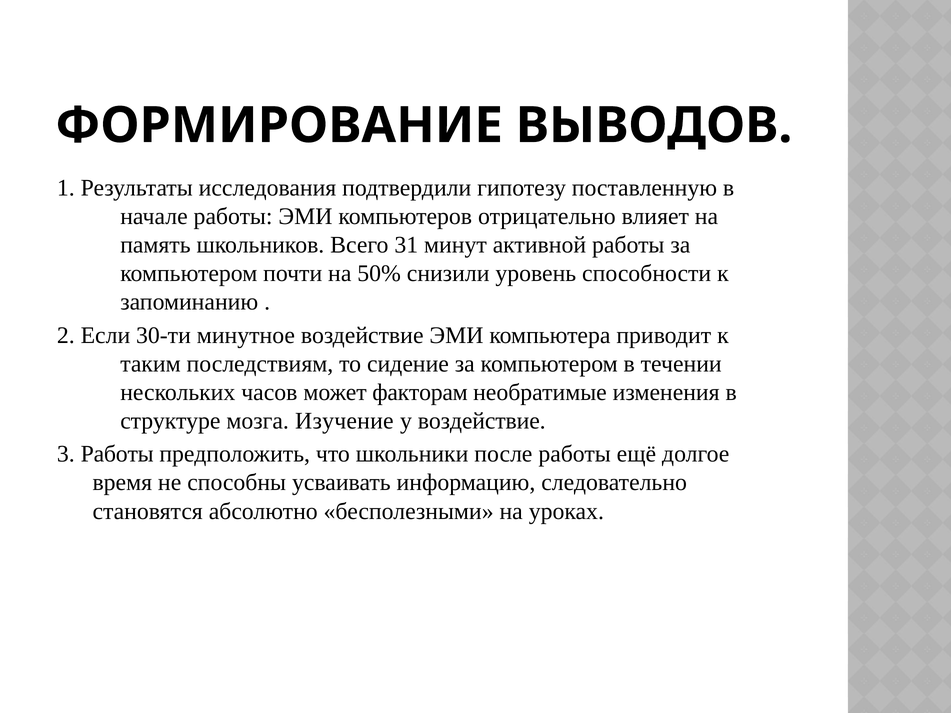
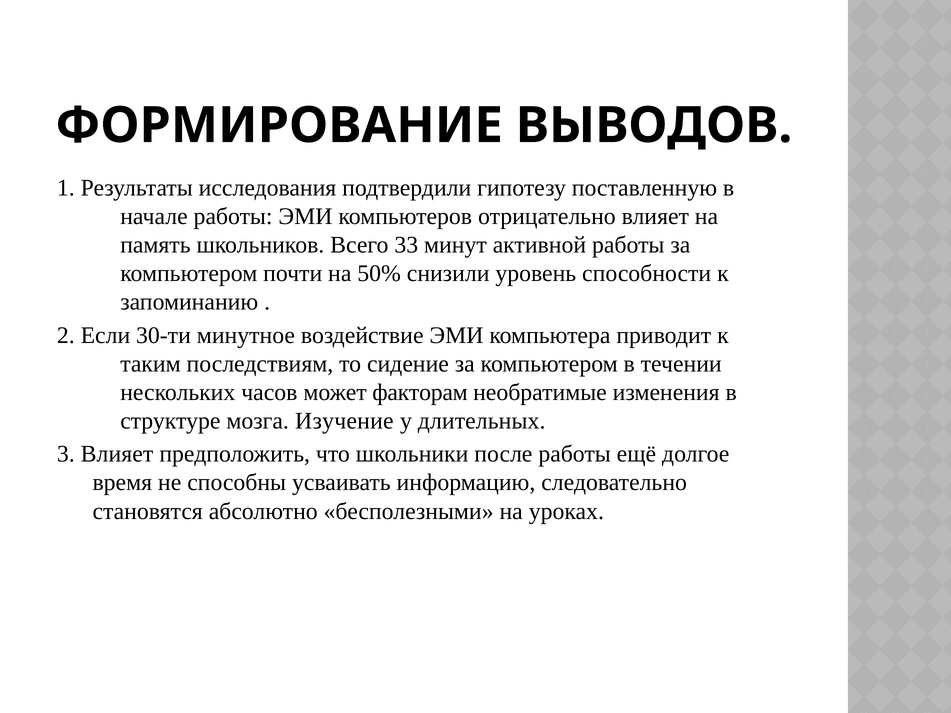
31: 31 -> 33 (406, 245)
у воздействие: воздействие -> длительных (482, 421)
3 Работы: Работы -> Влияет (117, 454)
